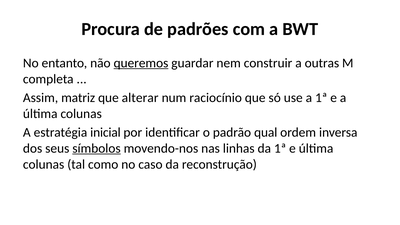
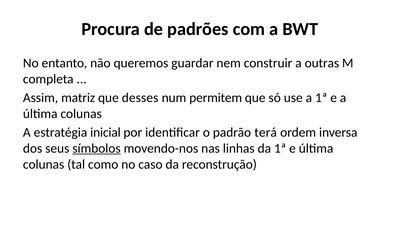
queremos underline: present -> none (141, 63)
alterar: alterar -> desses (140, 98)
raciocínio: raciocínio -> permitem (216, 98)
qual: qual -> terá (266, 132)
